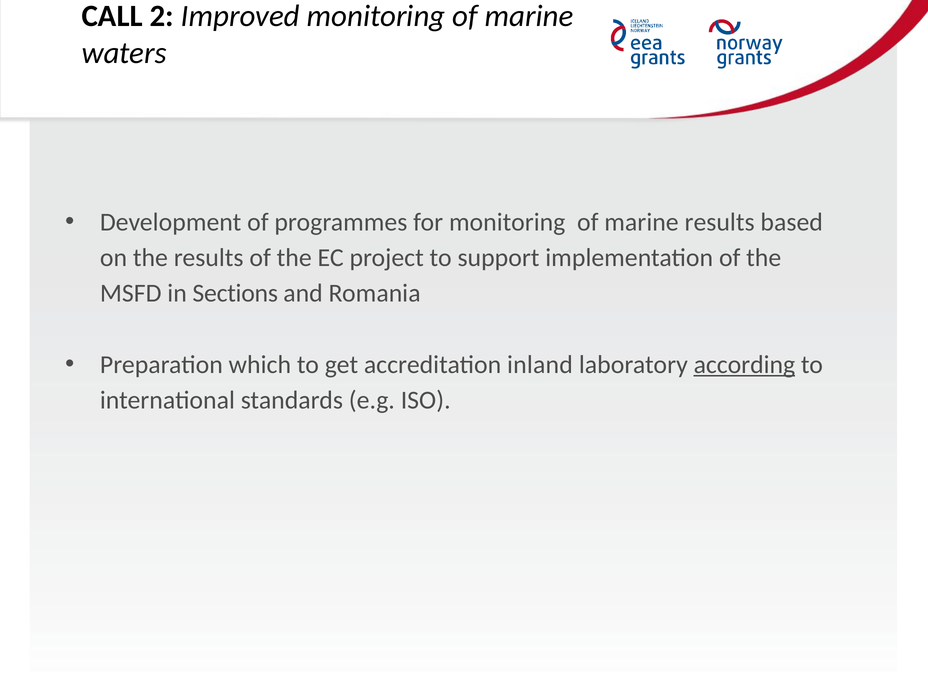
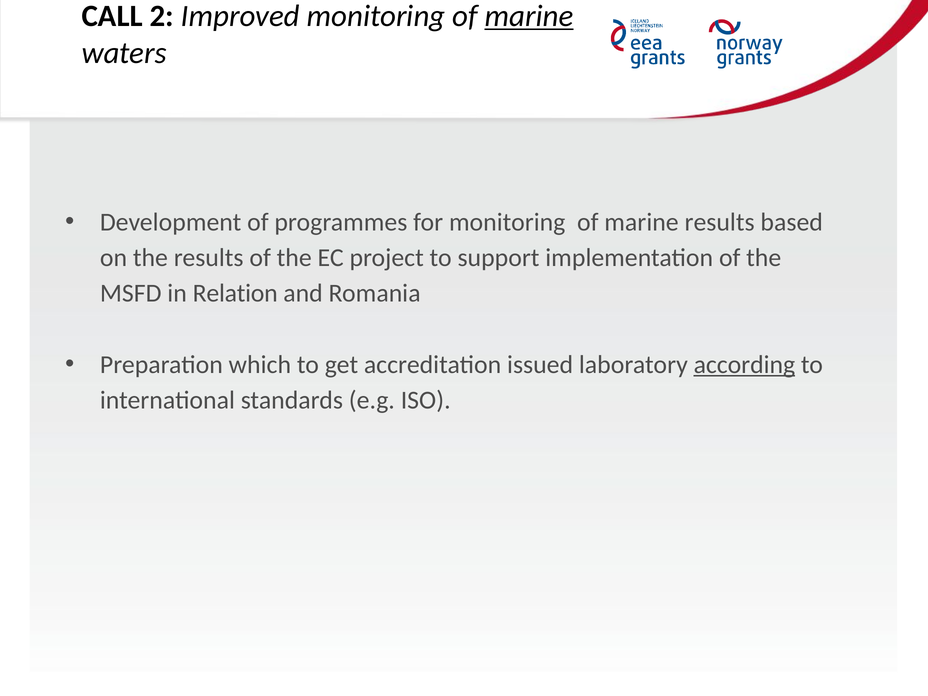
marine underline: none -> present (529, 16)
Sections: Sections -> Relation (235, 293)
inland: inland -> issued (540, 365)
